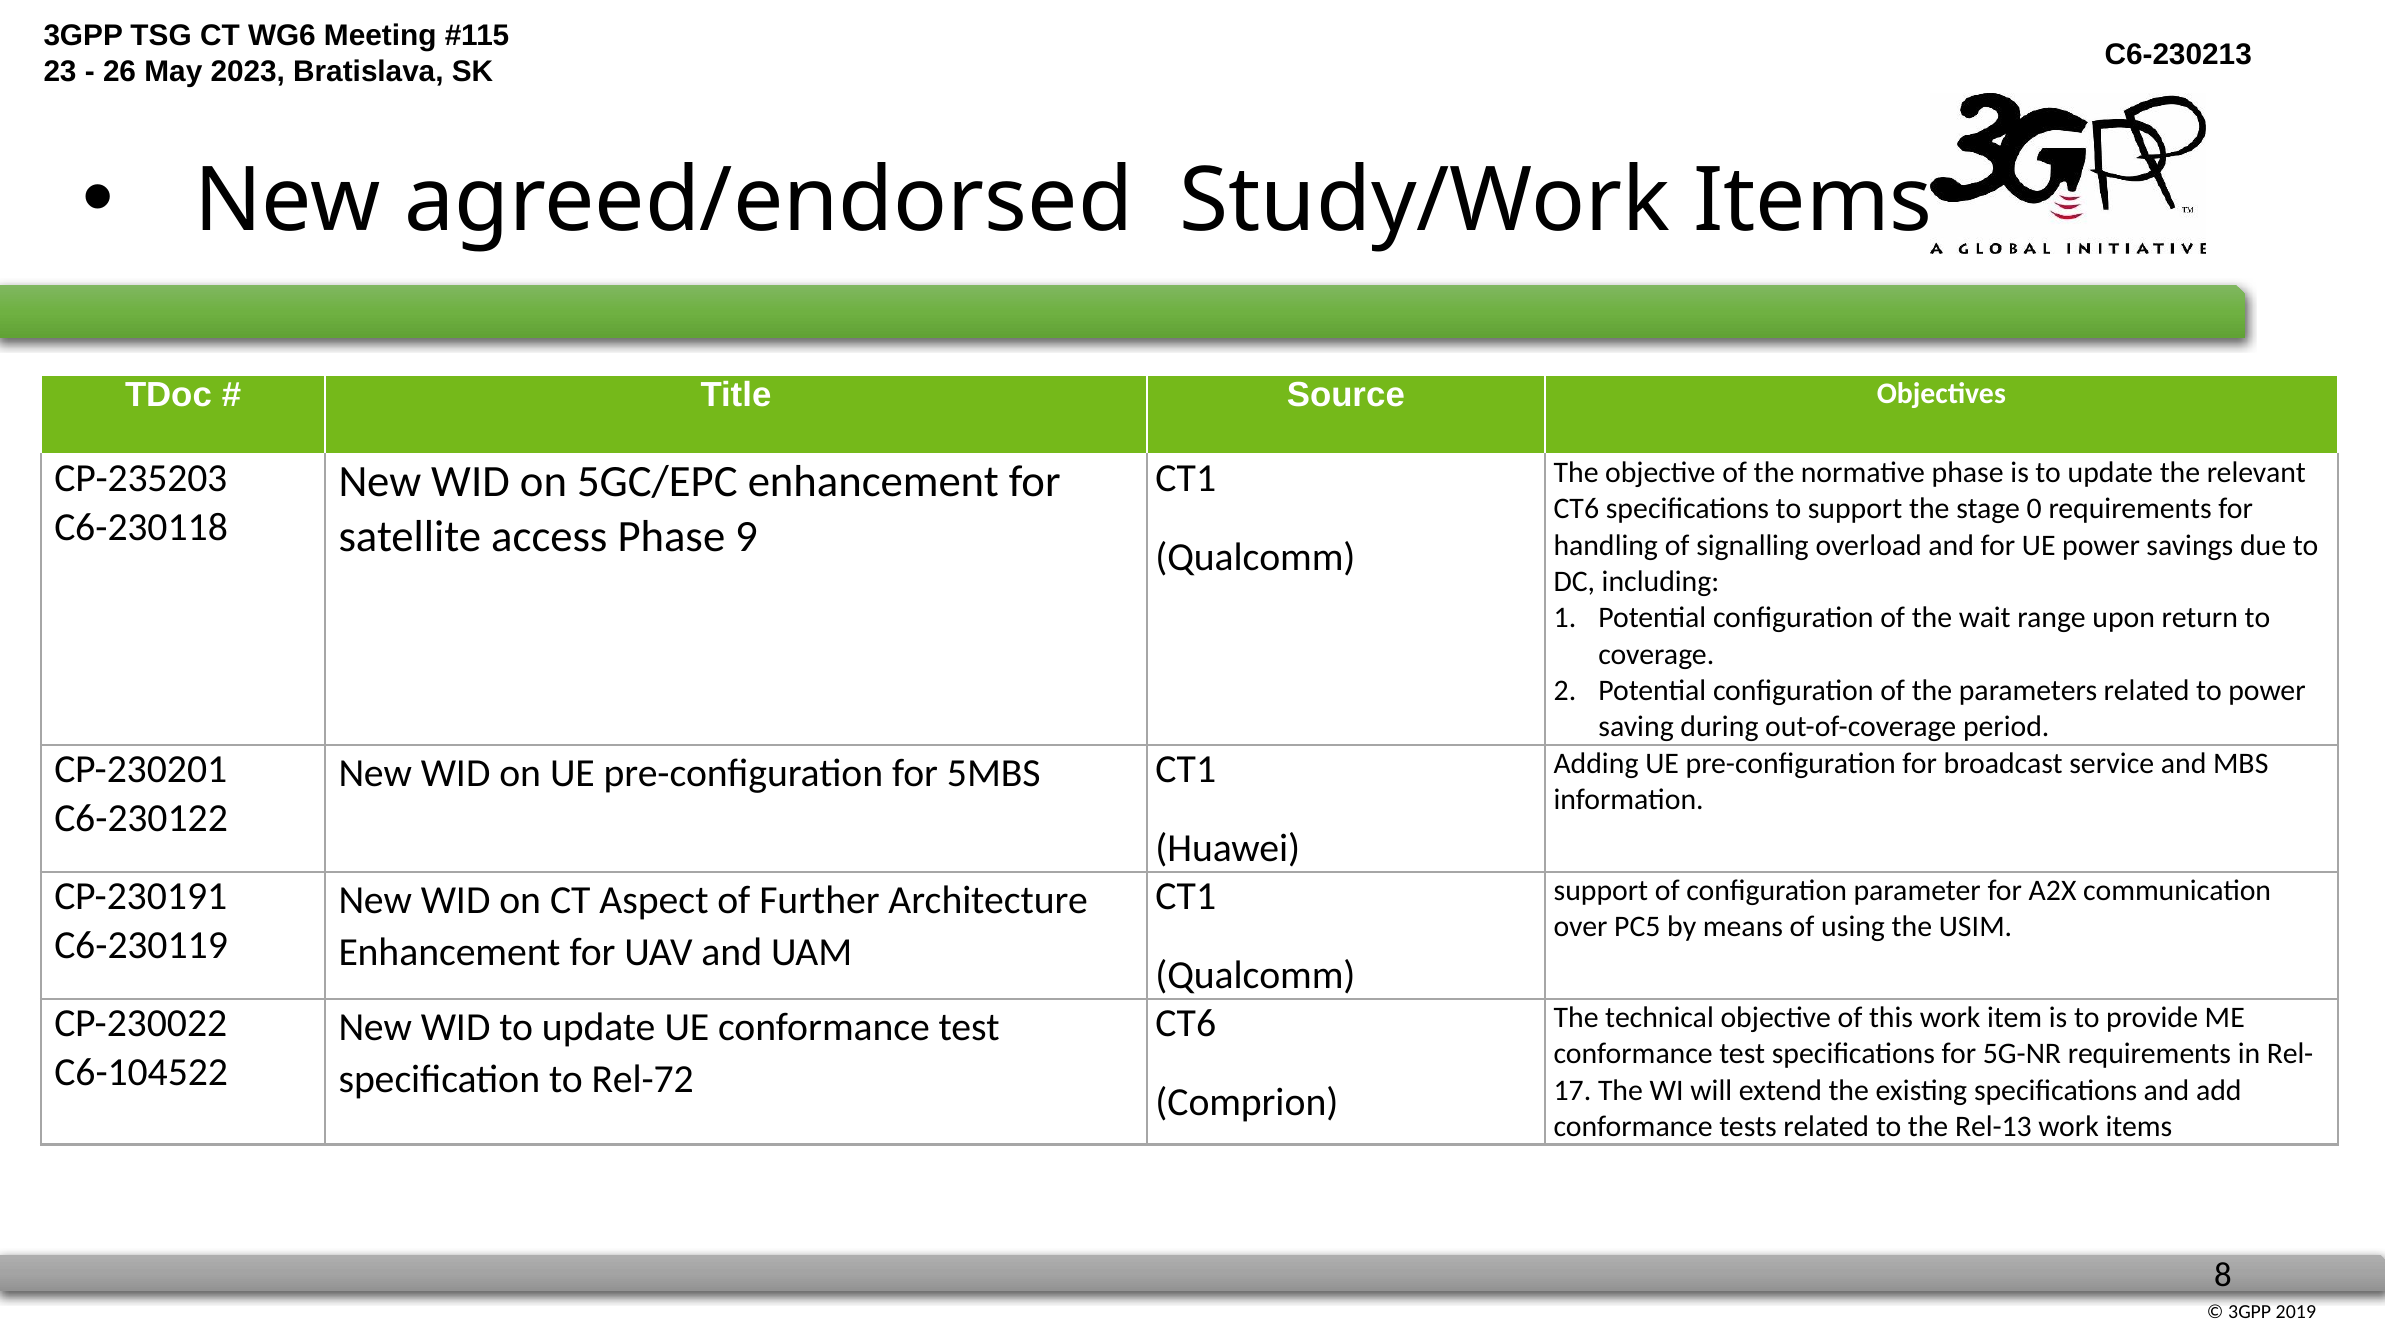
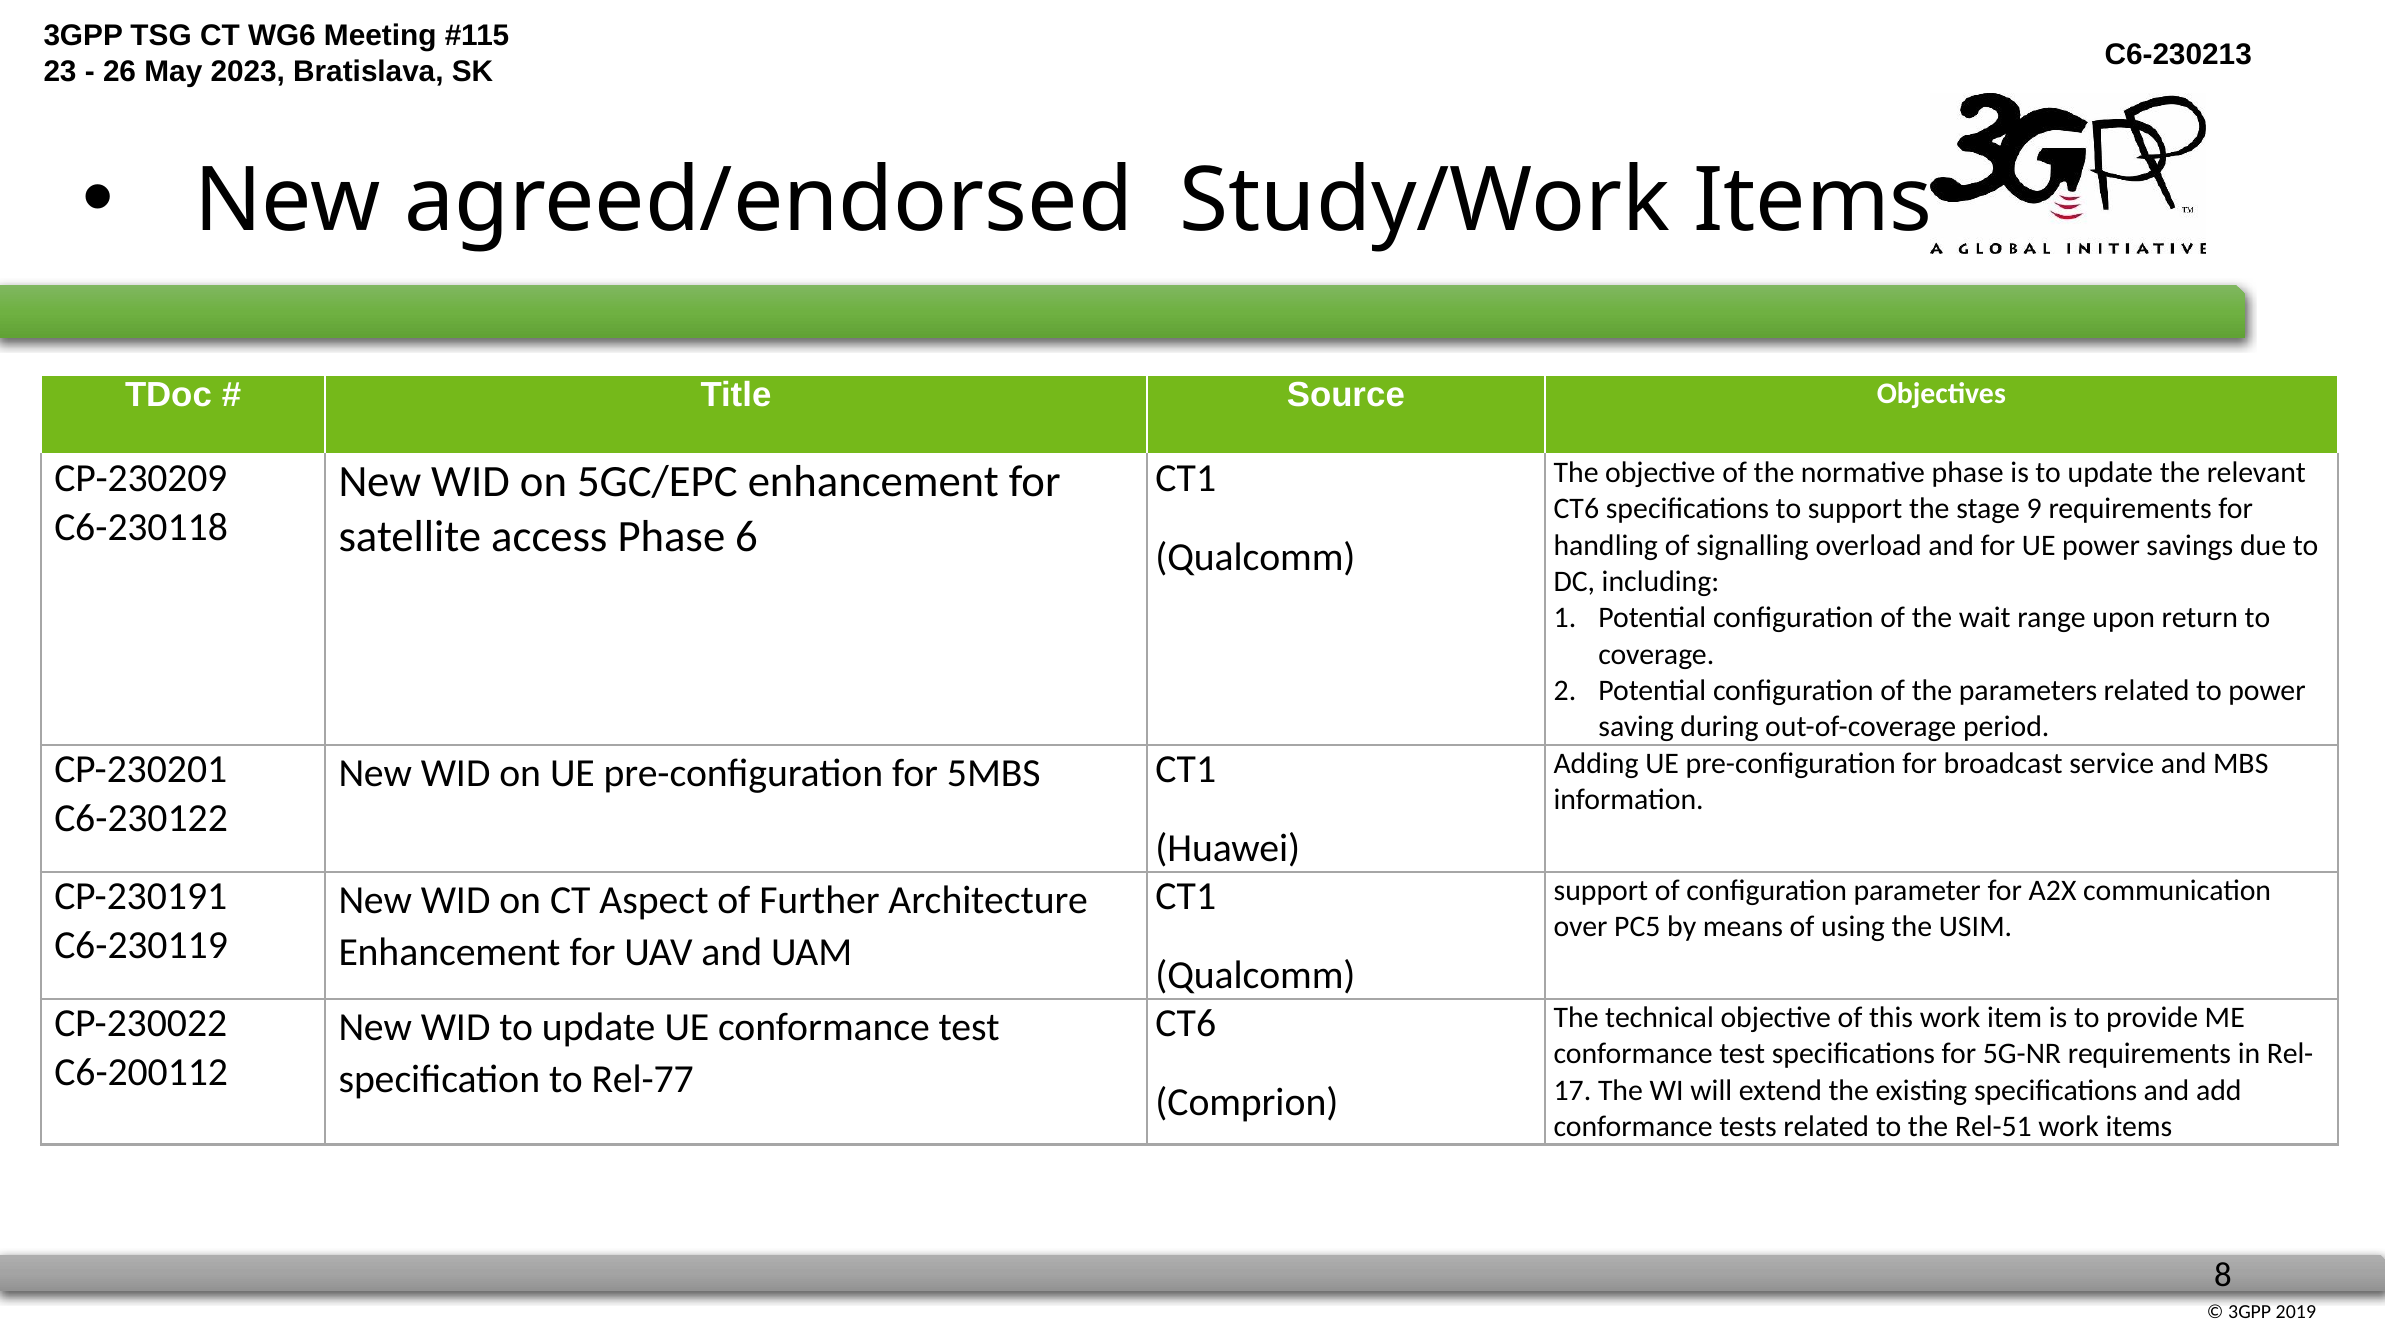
CP-235203: CP-235203 -> CP-230209 (141, 479)
0: 0 -> 9 (2034, 509)
9: 9 -> 6 (746, 536)
C6-104522: C6-104522 -> C6-200112 (141, 1072)
Rel-72: Rel-72 -> Rel-77 (643, 1079)
Rel-13: Rel-13 -> Rel-51 (1993, 1126)
